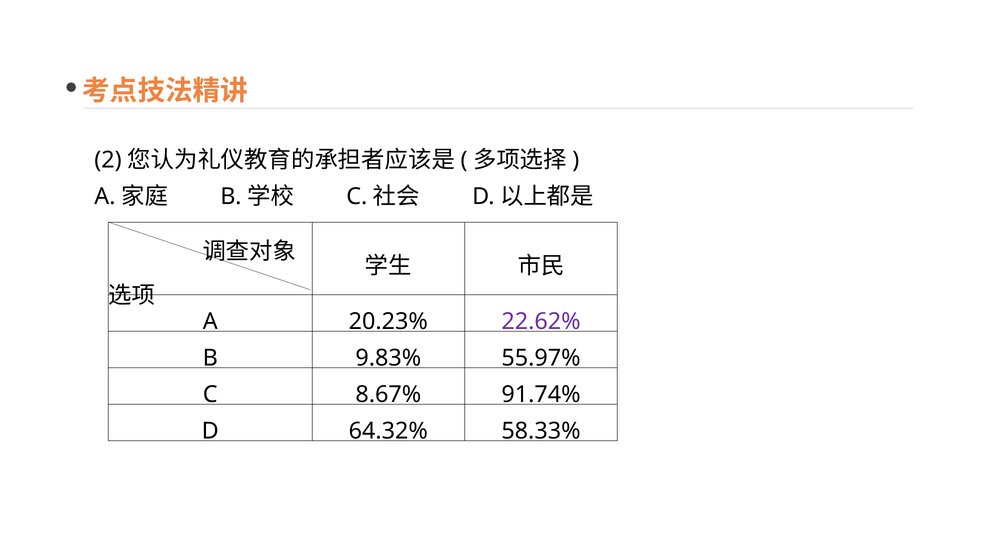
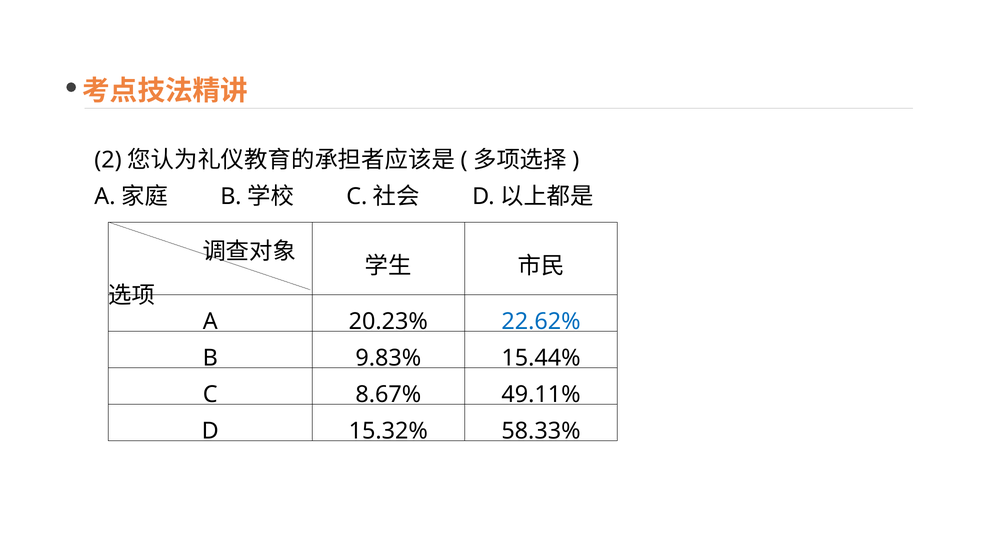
22.62% colour: purple -> blue (541, 322)
55.97%: 55.97% -> 15.44% (541, 358)
91.74%: 91.74% -> 49.11% (541, 395)
64.32%: 64.32% -> 15.32% (388, 431)
